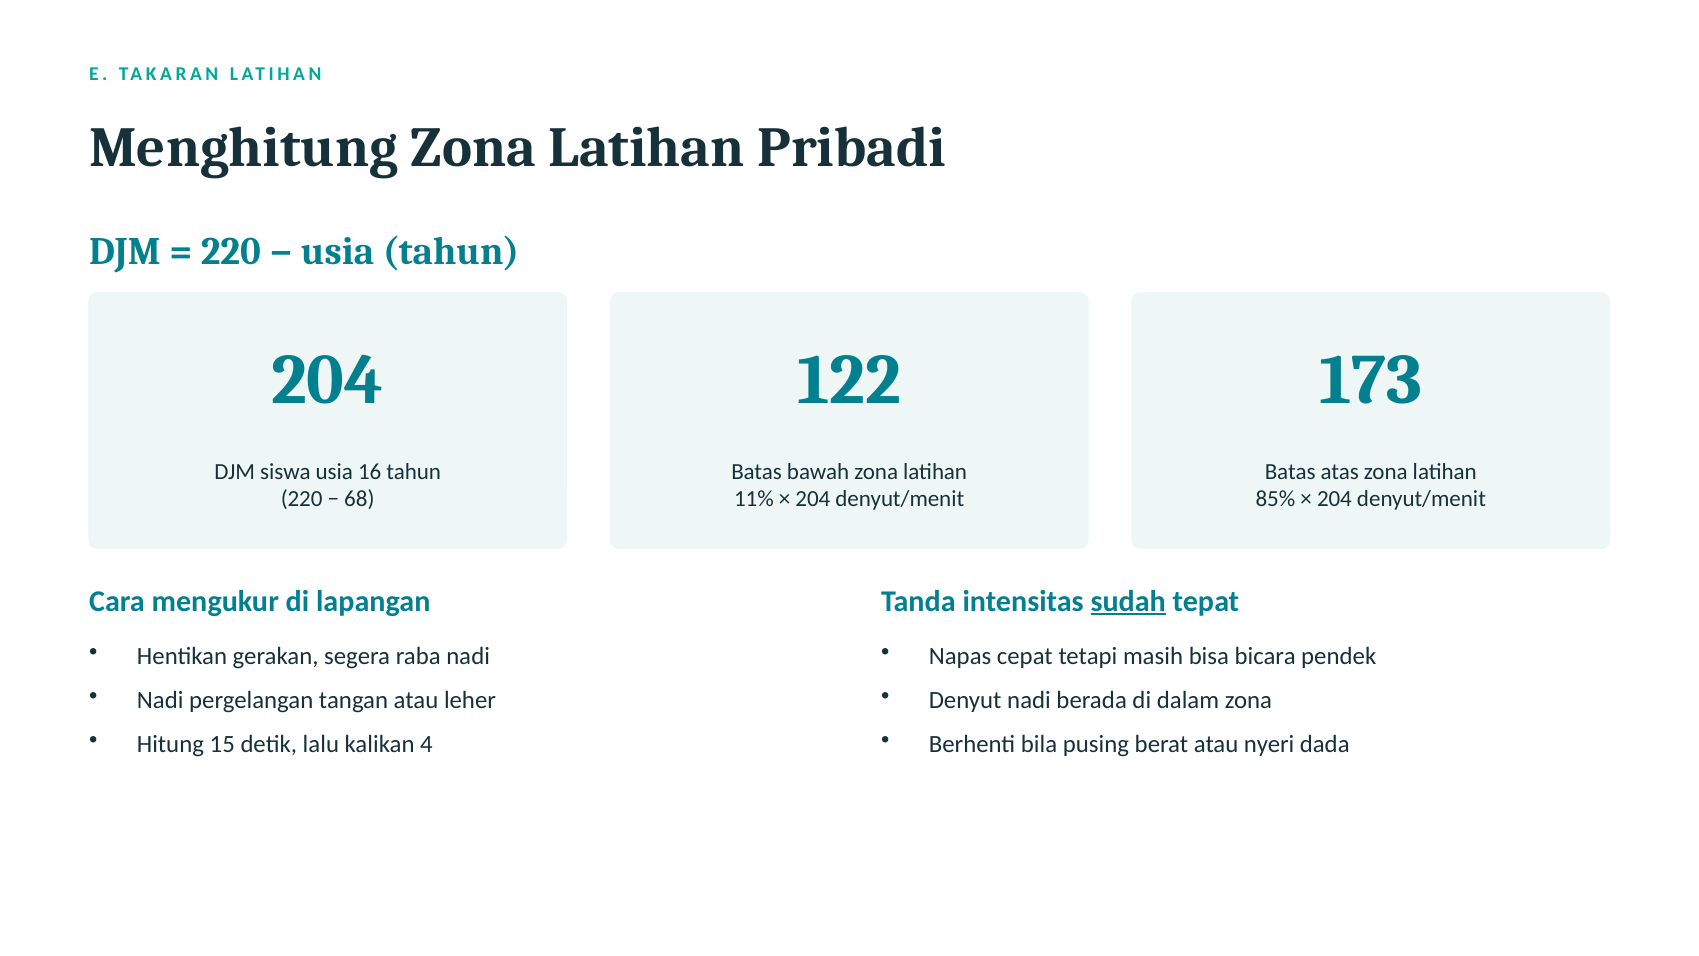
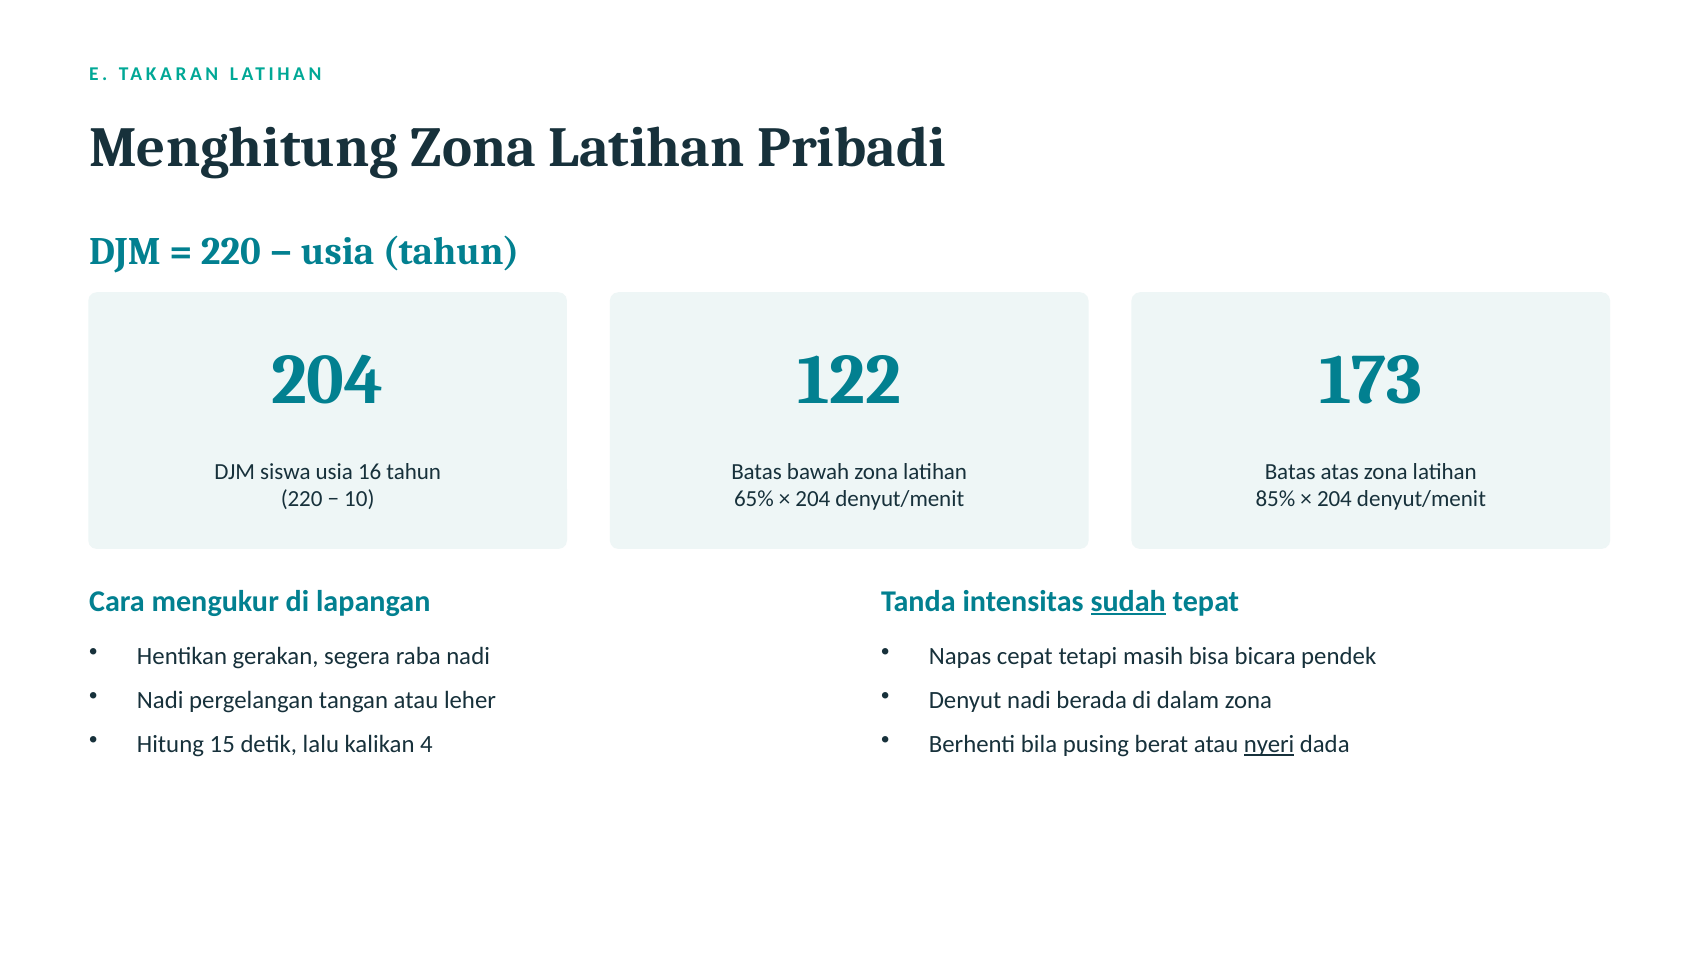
68: 68 -> 10 (359, 499)
11%: 11% -> 65% (754, 499)
nyeri underline: none -> present (1269, 744)
